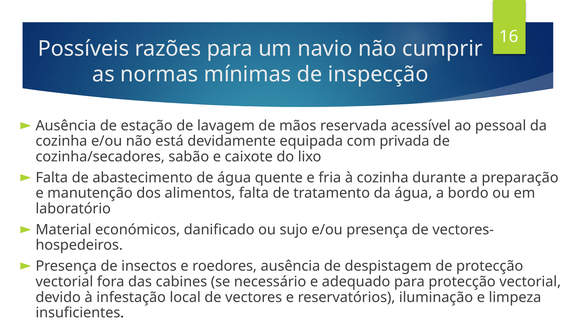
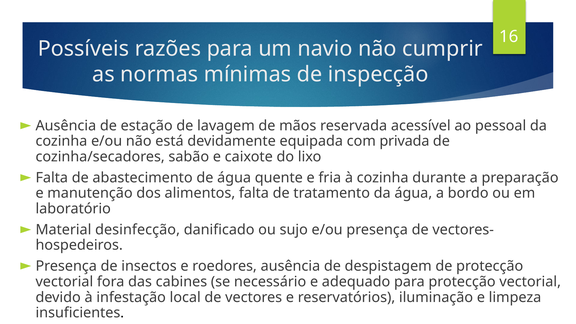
económicos: económicos -> desinfecção (138, 230)
